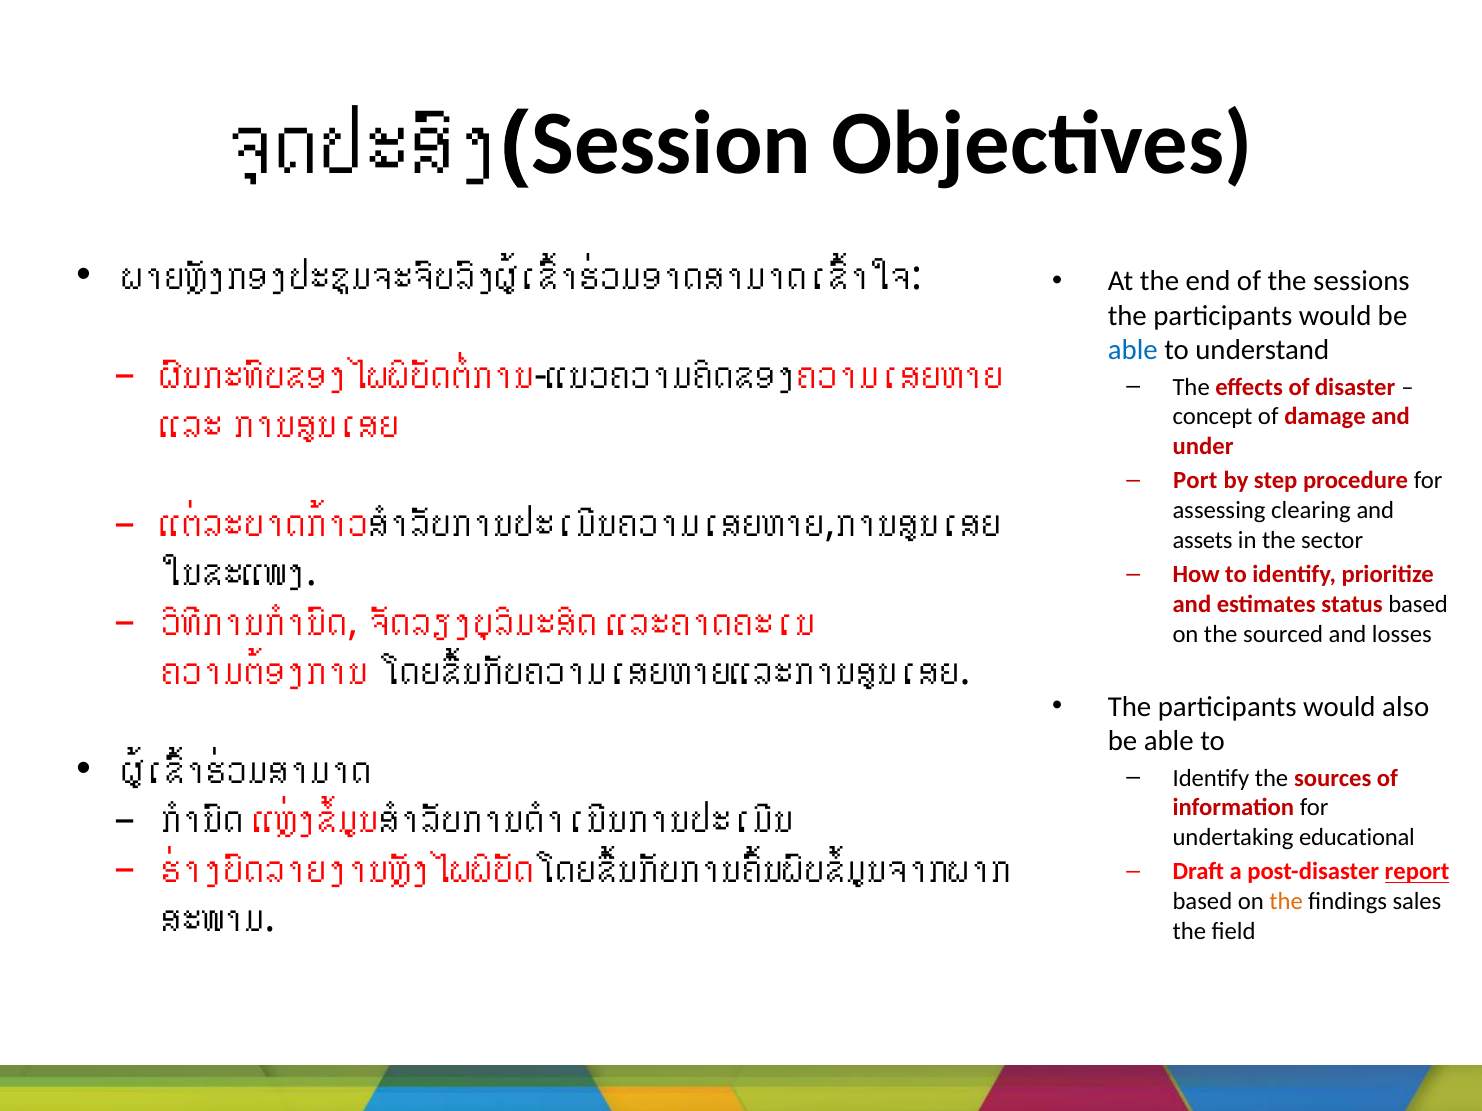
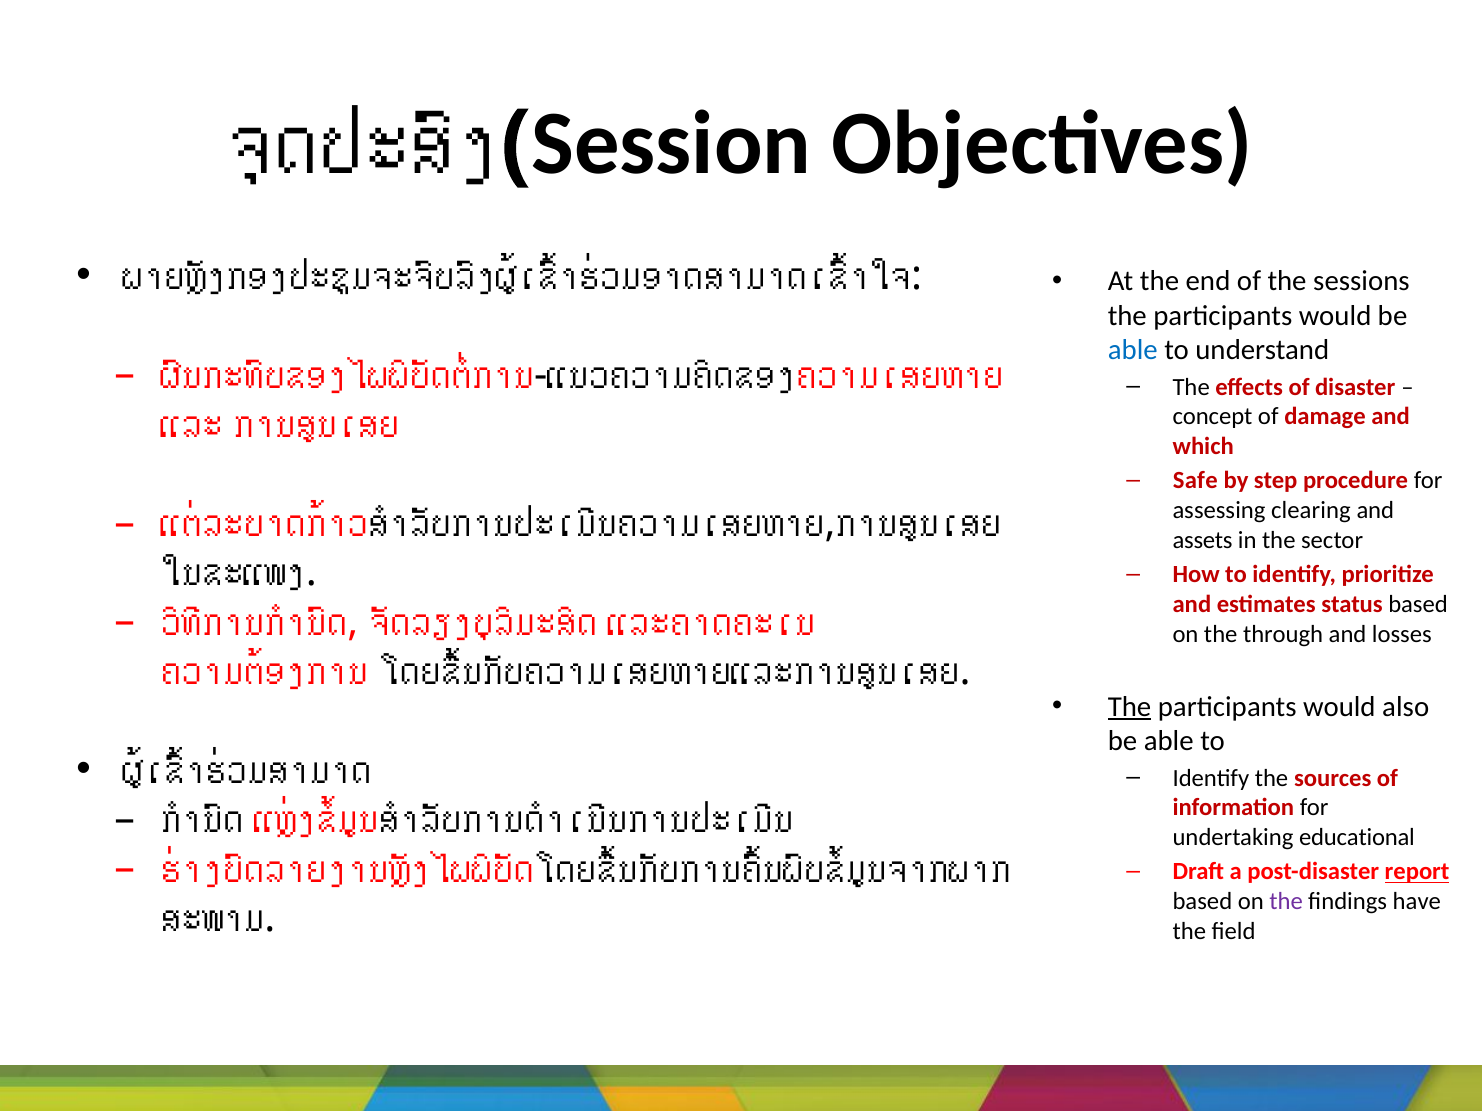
under: under -> which (1203, 446)
Port: Port -> Safe (1195, 481)
sourced: sourced -> through (1283, 634)
The underline: none -> present (1130, 707)
the colour: orange -> purple (1286, 902)
sales: sales -> have (1417, 902)
